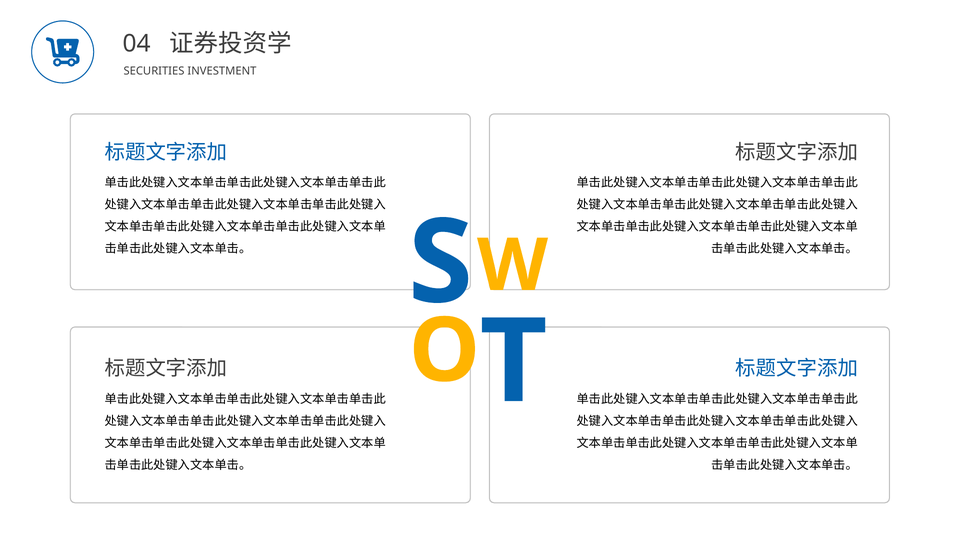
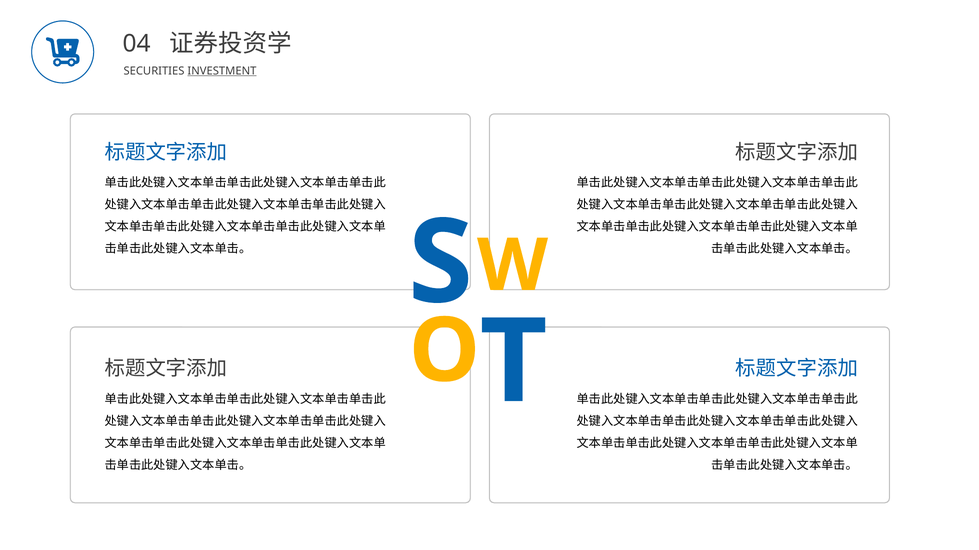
INVESTMENT underline: none -> present (222, 71)
